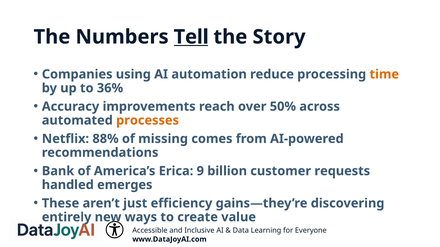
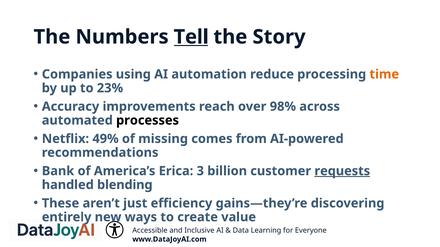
36%: 36% -> 23% (110, 88)
50%: 50% -> 98% (283, 107)
processes colour: orange -> black (148, 121)
88%: 88% -> 49% (106, 139)
9: 9 -> 3 (200, 171)
requests underline: none -> present (342, 171)
emerges: emerges -> blending (125, 185)
